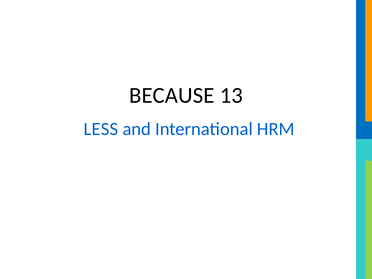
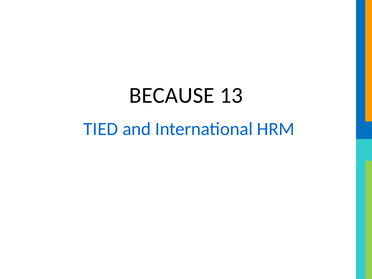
LESS: LESS -> TIED (101, 129)
